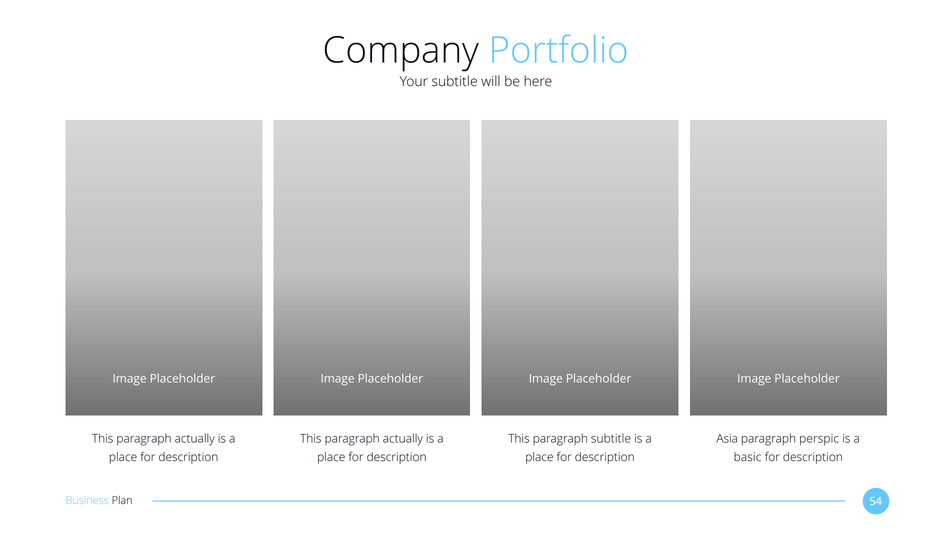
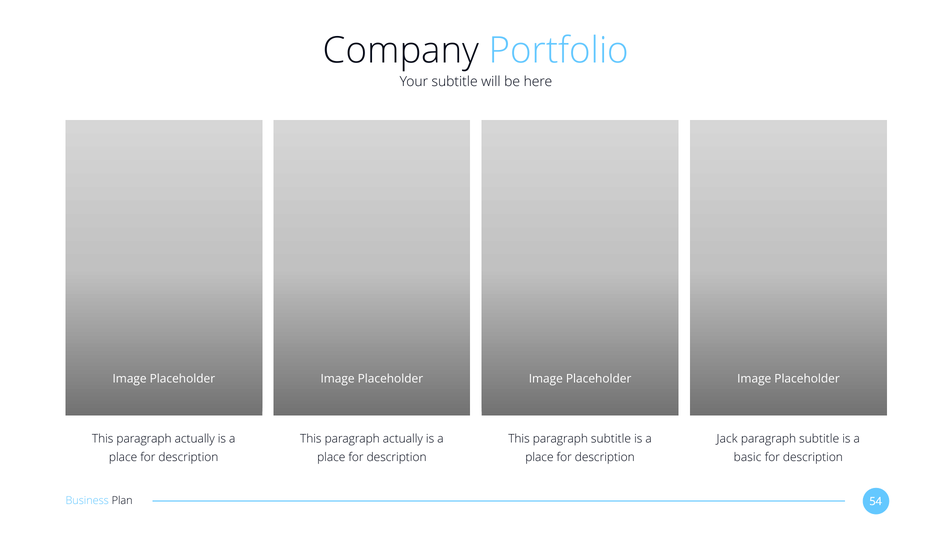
Asia: Asia -> Jack (727, 439)
perspic: perspic -> subtitle (819, 439)
